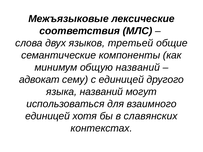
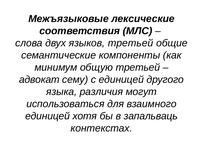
общую названий: названий -> третьей (138, 68)
языка названий: названий -> различия (101, 92)
славянских: славянских -> запальваць (151, 116)
